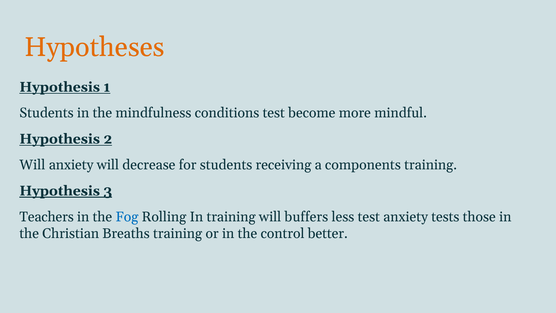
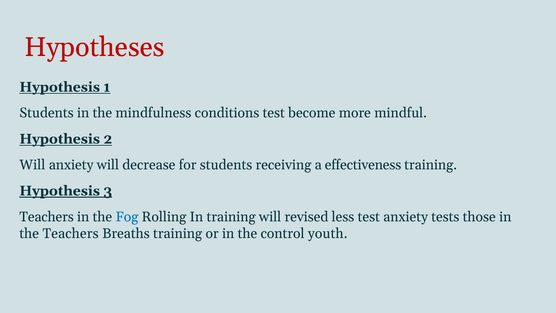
Hypotheses colour: orange -> red (94, 47)
components: components -> effectiveness (363, 165)
buffers: buffers -> revised (306, 217)
the Christian: Christian -> Teachers (71, 233)
better: better -> youth (328, 233)
